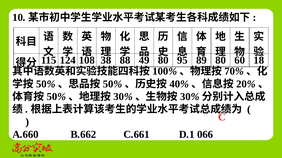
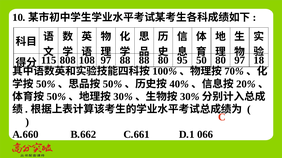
124: 124 -> 808 (68, 60)
108 38: 38 -> 97 (106, 60)
88 49: 49 -> 88 (144, 60)
89: 89 -> 50 (201, 60)
80 60: 60 -> 97 (240, 60)
